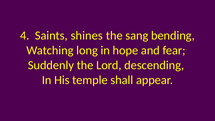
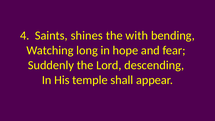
sang: sang -> with (137, 36)
